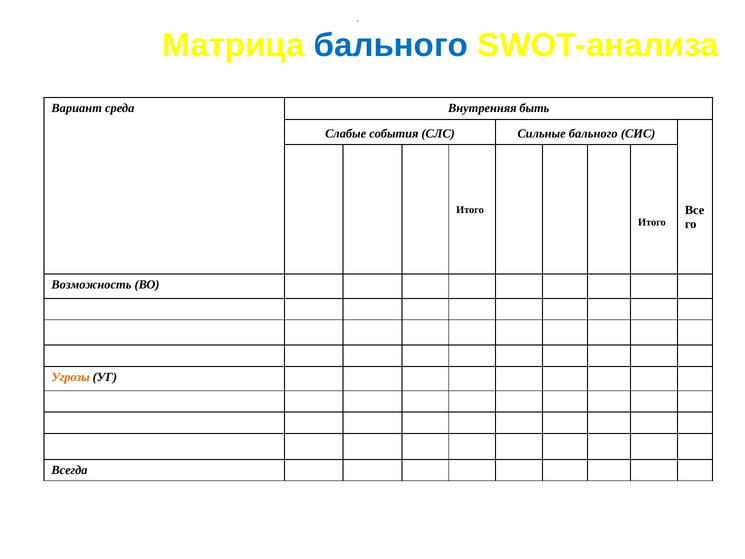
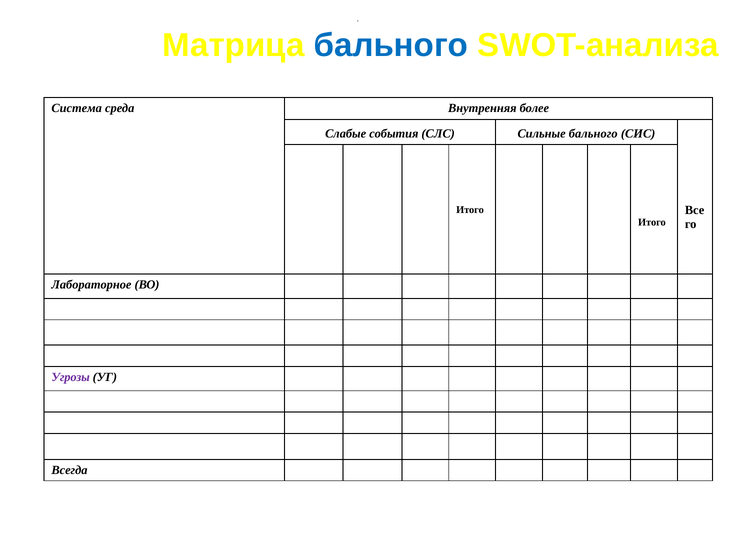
Вариант: Вариант -> Система (77, 108)
быть: быть -> более (534, 108)
Возможность: Возможность -> Лабораторное (91, 285)
Угрозы colour: orange -> purple (71, 377)
